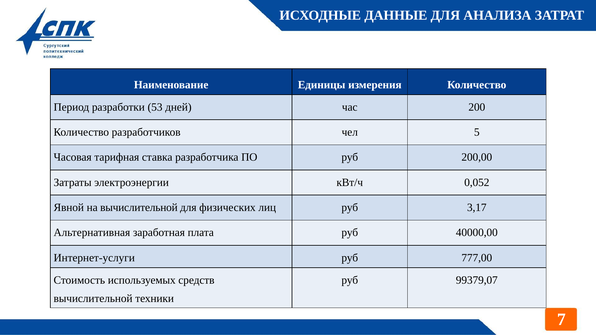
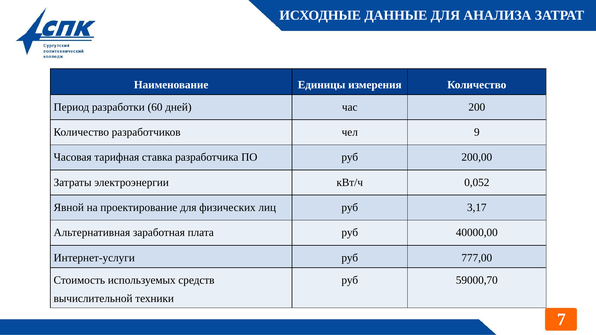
53: 53 -> 60 (155, 107)
5: 5 -> 9 (477, 132)
на вычислительной: вычислительной -> проектирование (139, 208)
99379,07: 99379,07 -> 59000,70 (477, 280)
